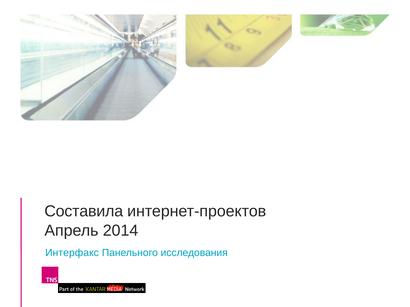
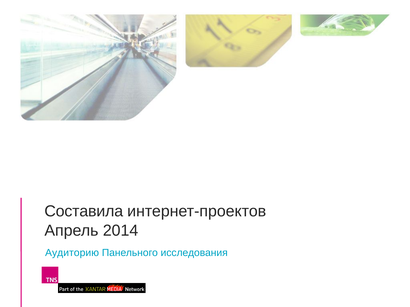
Интерфакс: Интерфакс -> Аудиторию (72, 253)
